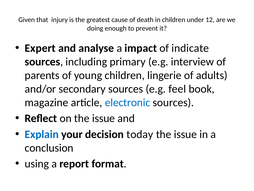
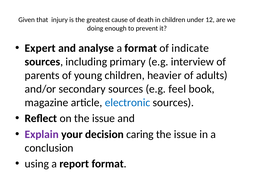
a impact: impact -> format (141, 48)
lingerie: lingerie -> heavier (164, 75)
Explain colour: blue -> purple (42, 134)
today: today -> caring (140, 134)
